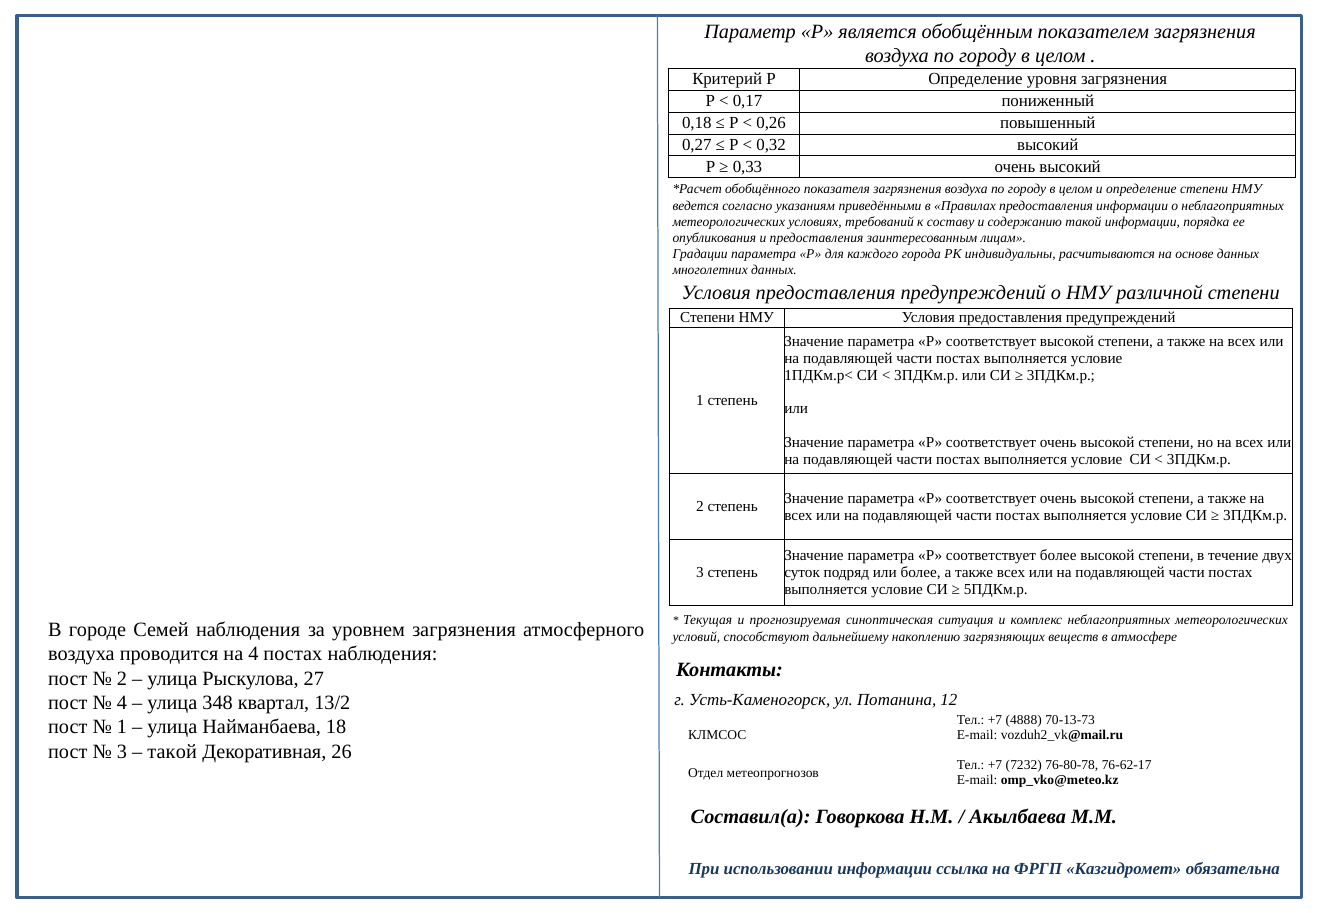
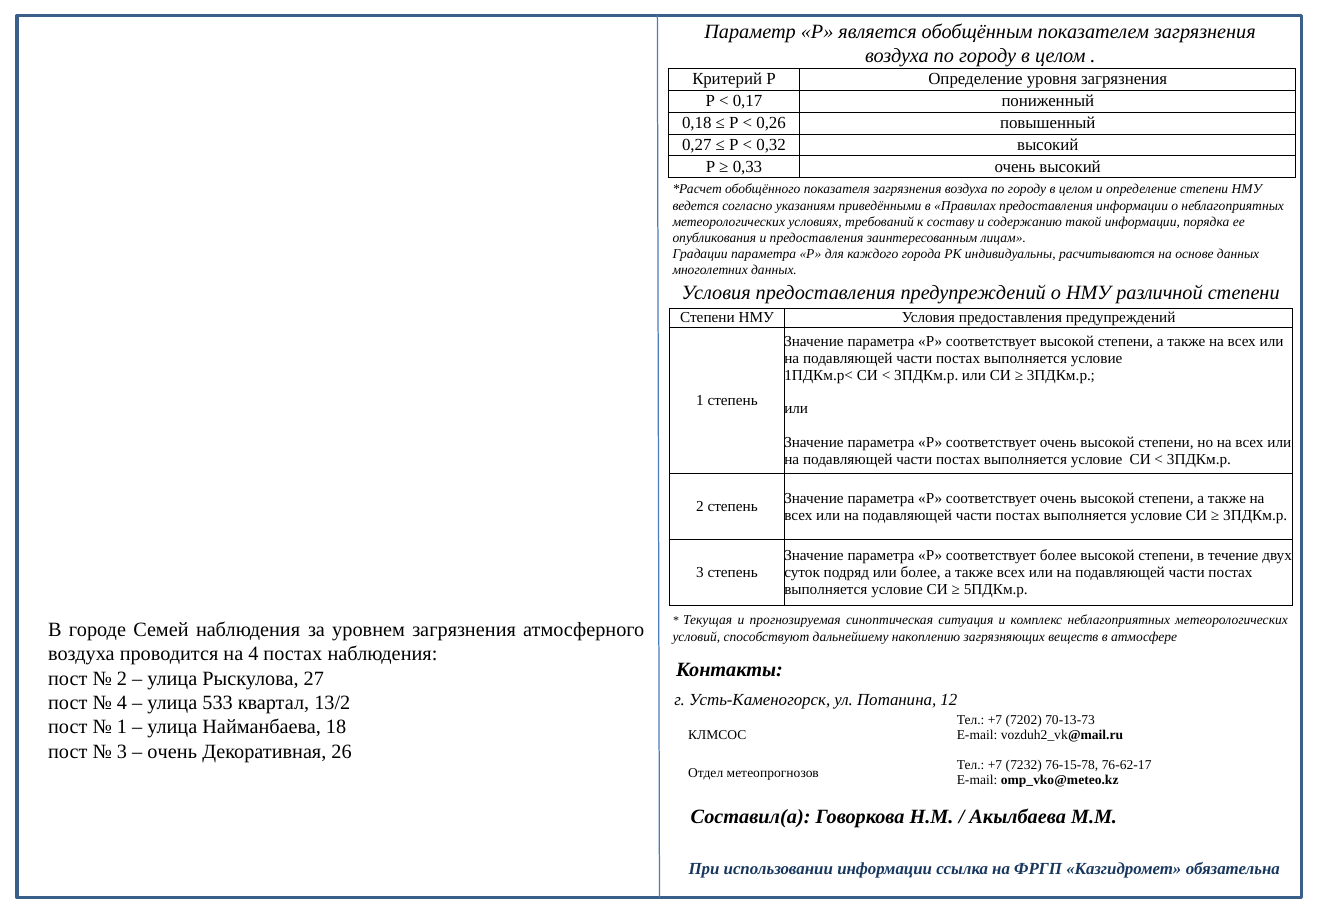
348: 348 -> 533 (218, 703)
4888: 4888 -> 7202 (1024, 720)
такой: такой -> очень (172, 751)
76-80-78: 76-80-78 -> 76-15-78 (1072, 765)
